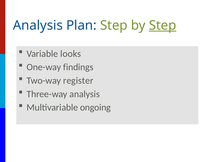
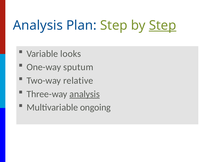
findings: findings -> sputum (78, 67)
register: register -> relative (78, 80)
analysis underline: none -> present (85, 94)
